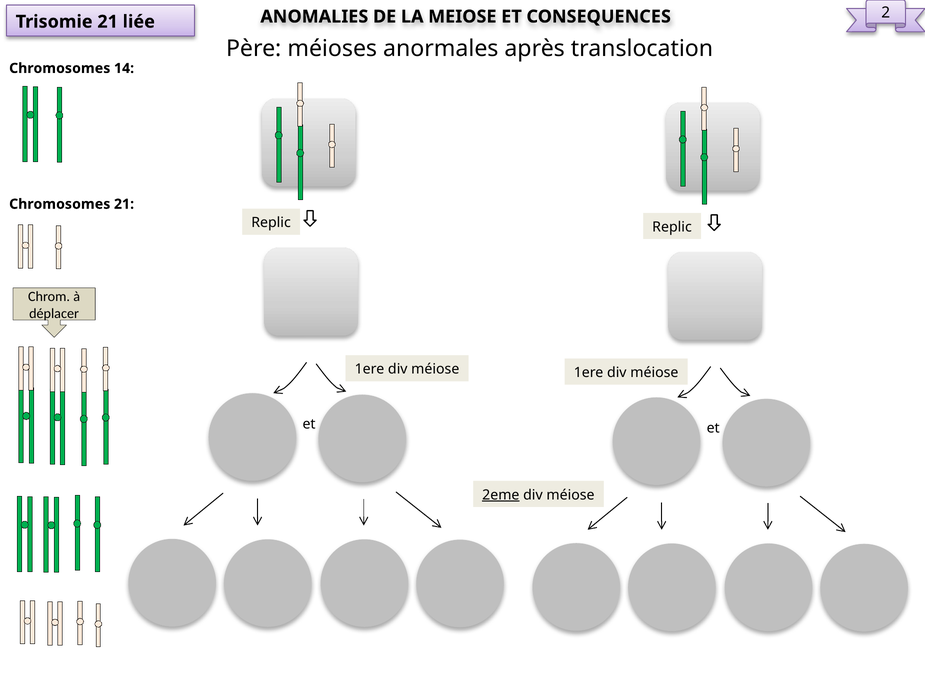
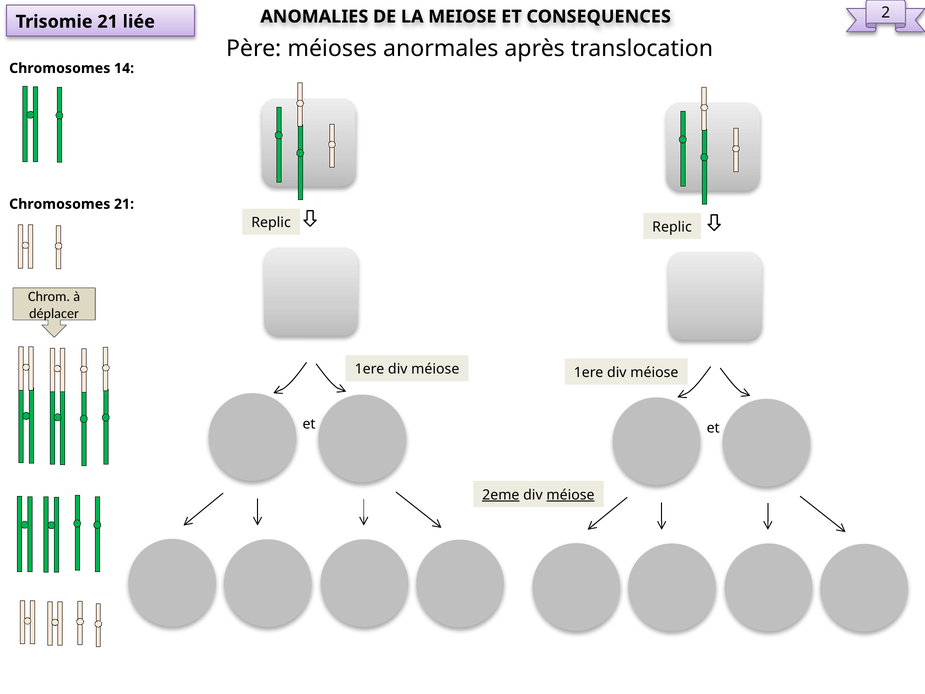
méiose underline: none -> present (571, 495)
